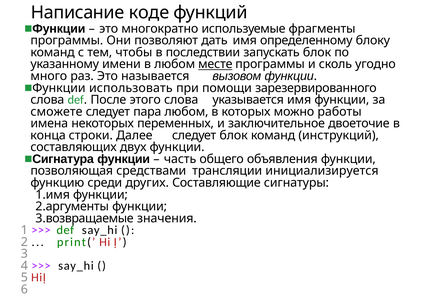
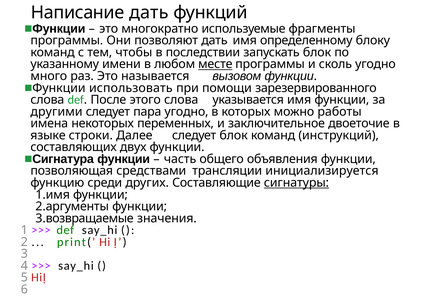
Написание коде: коде -> дать (149, 13)
сможете: сможете -> другими (57, 112)
пара любом: любом -> угодно (186, 112)
конца: конца -> языке (48, 135)
сигнатуры underline: none -> present (296, 183)
